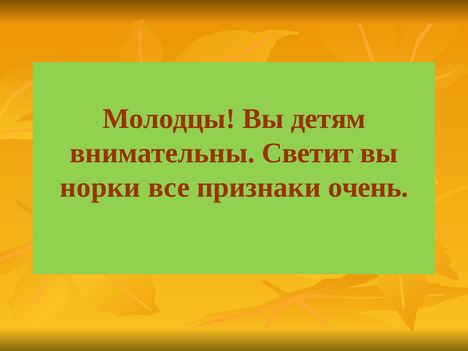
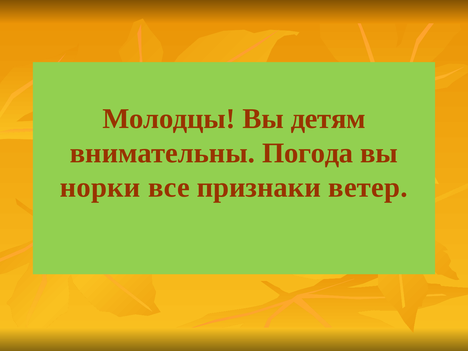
Светит: Светит -> Погода (308, 153)
очень: очень -> ветер (368, 187)
